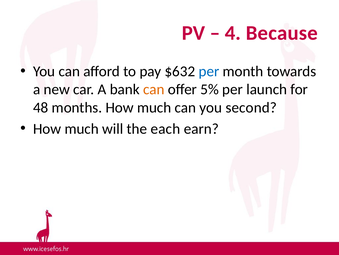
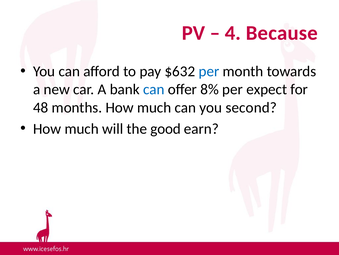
can colour: orange -> blue (154, 89)
5%: 5% -> 8% (210, 89)
launch: launch -> expect (267, 89)
each: each -> good (166, 128)
